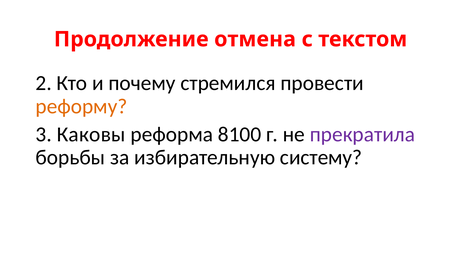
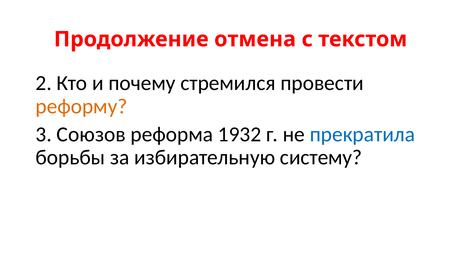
Каковы: Каковы -> Союзов (91, 134)
8100: 8100 -> 1932 (240, 134)
прекратила colour: purple -> blue (362, 134)
